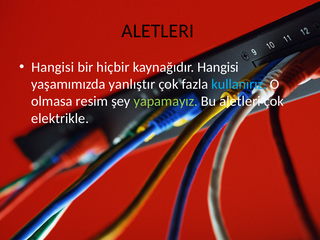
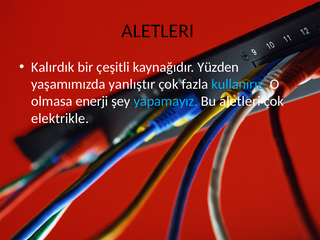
Hangisi: Hangisi -> Kalırdık (53, 67)
hiçbir: hiçbir -> çeşitli (113, 67)
kaynağıdır Hangisi: Hangisi -> Yüzden (218, 67)
resim: resim -> enerji (92, 101)
yapamayız colour: light green -> light blue (166, 101)
